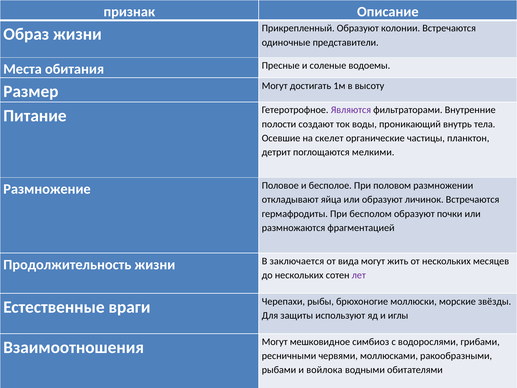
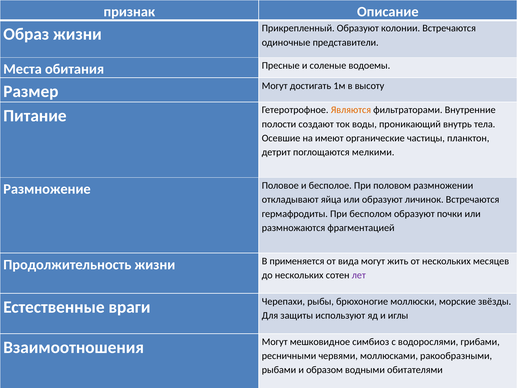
Являются colour: purple -> orange (351, 110)
скелет: скелет -> имеют (329, 138)
заключается: заключается -> применяется (297, 261)
войлока: войлока -> образом (324, 370)
